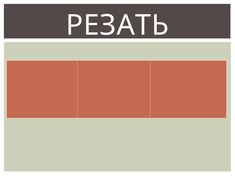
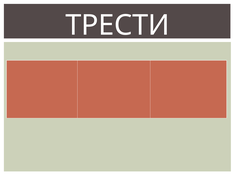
РЕЗАТЬ: РЕЗАТЬ -> ТРЕСТИ (118, 25)
